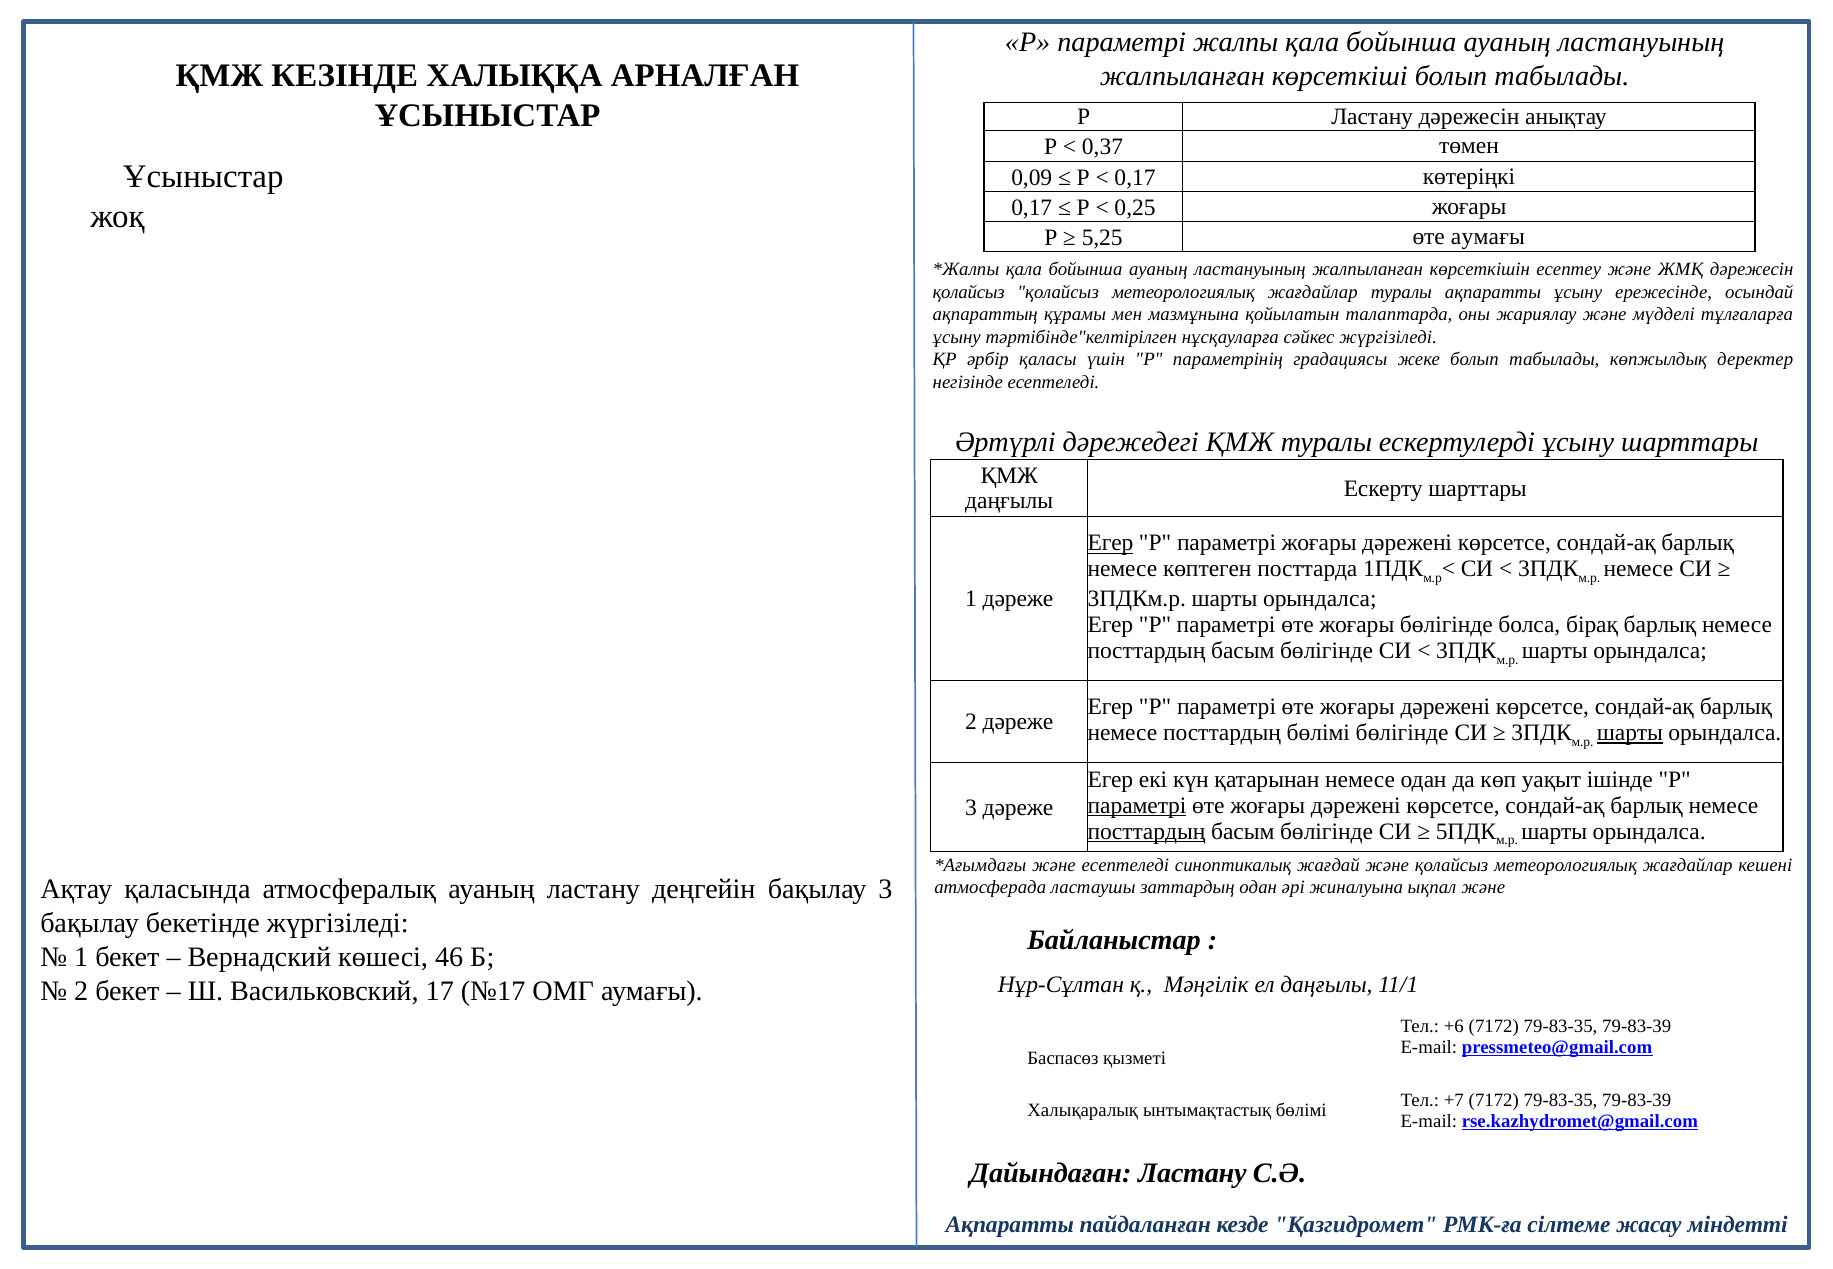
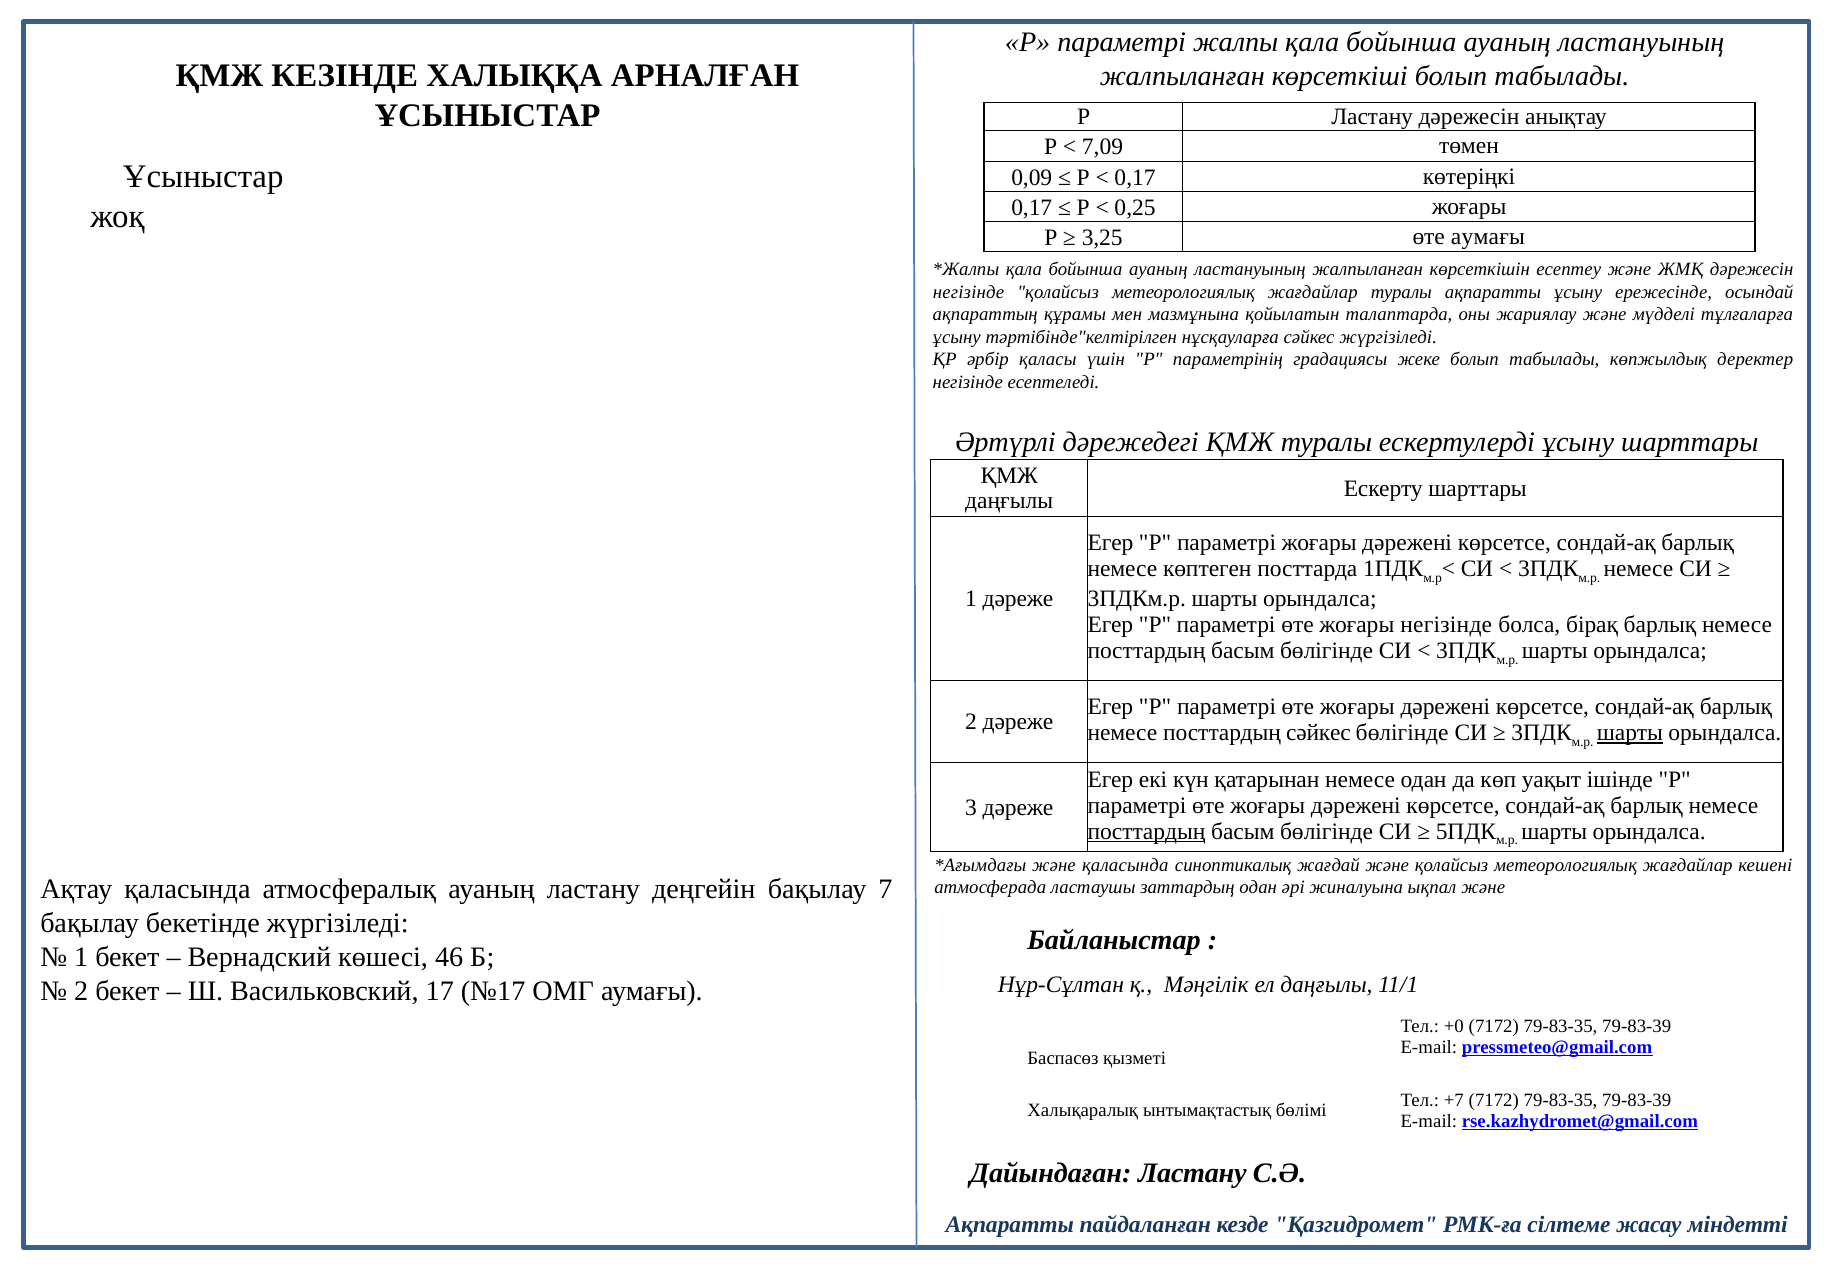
0,37: 0,37 -> 7,09 (1102, 147)
5,25: 5,25 -> 3,25 (1102, 238)
қолайсыз: қолайсыз -> негізінде (968, 292)
Егер underline: present -> none (1111, 543)
жоғары бөлігінде: бөлігінде -> негізінде (1446, 625)
посттардың бөлімі: бөлімі -> сәйкес (1318, 733)
параметрі underline: present -> none (1137, 805)
және есептеледі: есептеледі -> қаласында (1125, 865)
бақылау 3: 3 -> 7 (885, 889)
+6: +6 -> +0 (1454, 1027)
